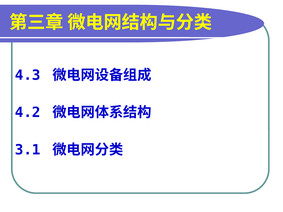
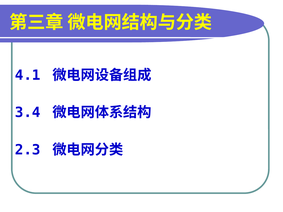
4.3: 4.3 -> 4.1 (28, 75)
4.2: 4.2 -> 3.4 (28, 113)
3.1: 3.1 -> 2.3 (28, 150)
